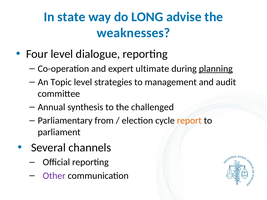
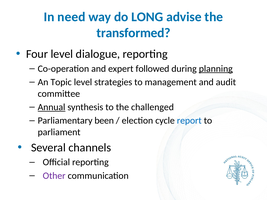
state: state -> need (71, 17)
weaknesses: weaknesses -> transformed (134, 33)
ultimate: ultimate -> followed (152, 69)
Annual underline: none -> present (52, 107)
from: from -> been (104, 121)
report colour: orange -> blue (189, 121)
